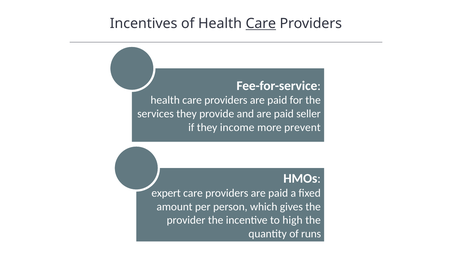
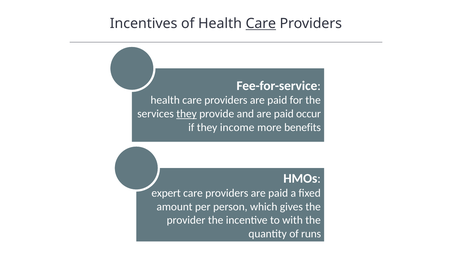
they underline: none -> present (187, 114)
seller: seller -> occur (309, 114)
prevent: prevent -> benefits (303, 127)
high: high -> with (293, 220)
